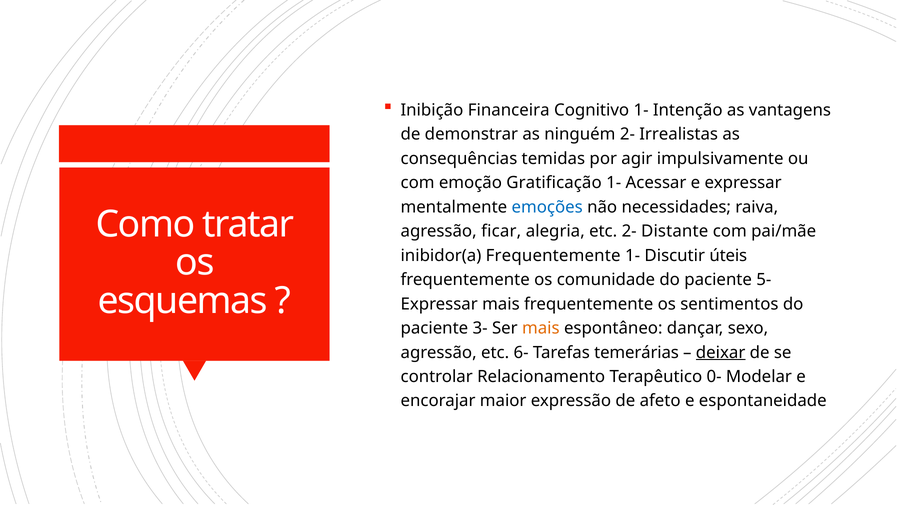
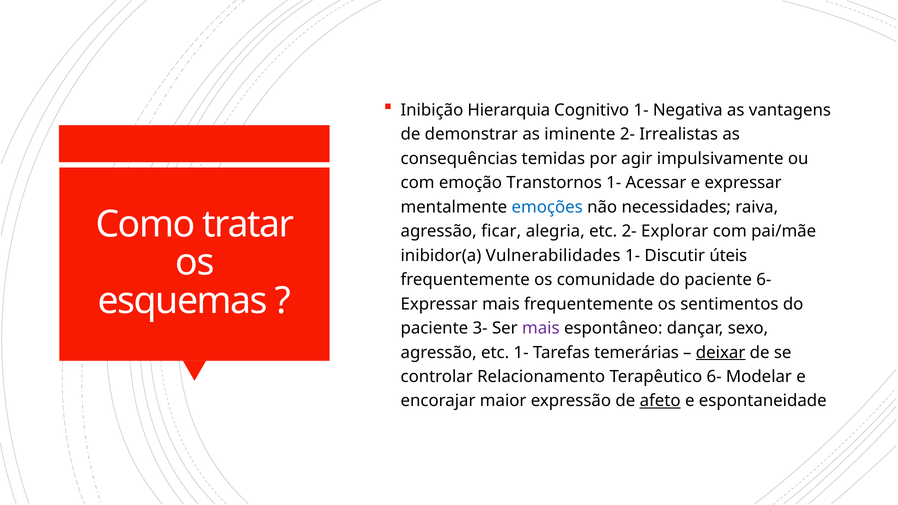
Financeira: Financeira -> Hierarquia (509, 110)
Intenção: Intenção -> Negativa (688, 110)
ninguém: ninguém -> iminente (580, 134)
Gratificação: Gratificação -> Transtornos (554, 183)
Distante: Distante -> Explorar (675, 231)
inibidor(a Frequentemente: Frequentemente -> Vulnerabilidades (553, 256)
paciente 5-: 5- -> 6- (764, 280)
mais colour: orange -> purple (541, 328)
etc 6-: 6- -> 1- (521, 353)
Terapêutico 0-: 0- -> 6- (714, 377)
afeto underline: none -> present (660, 401)
